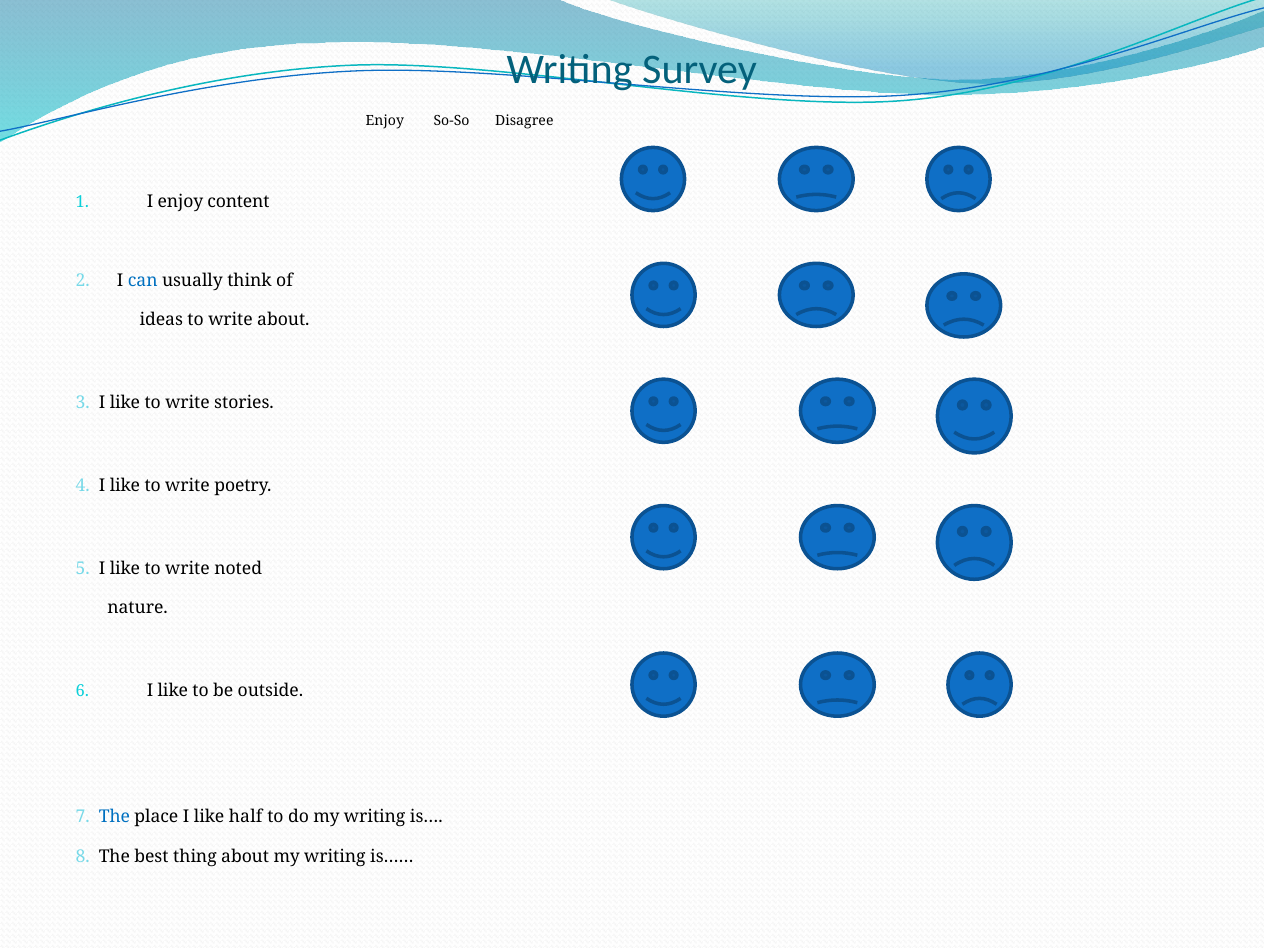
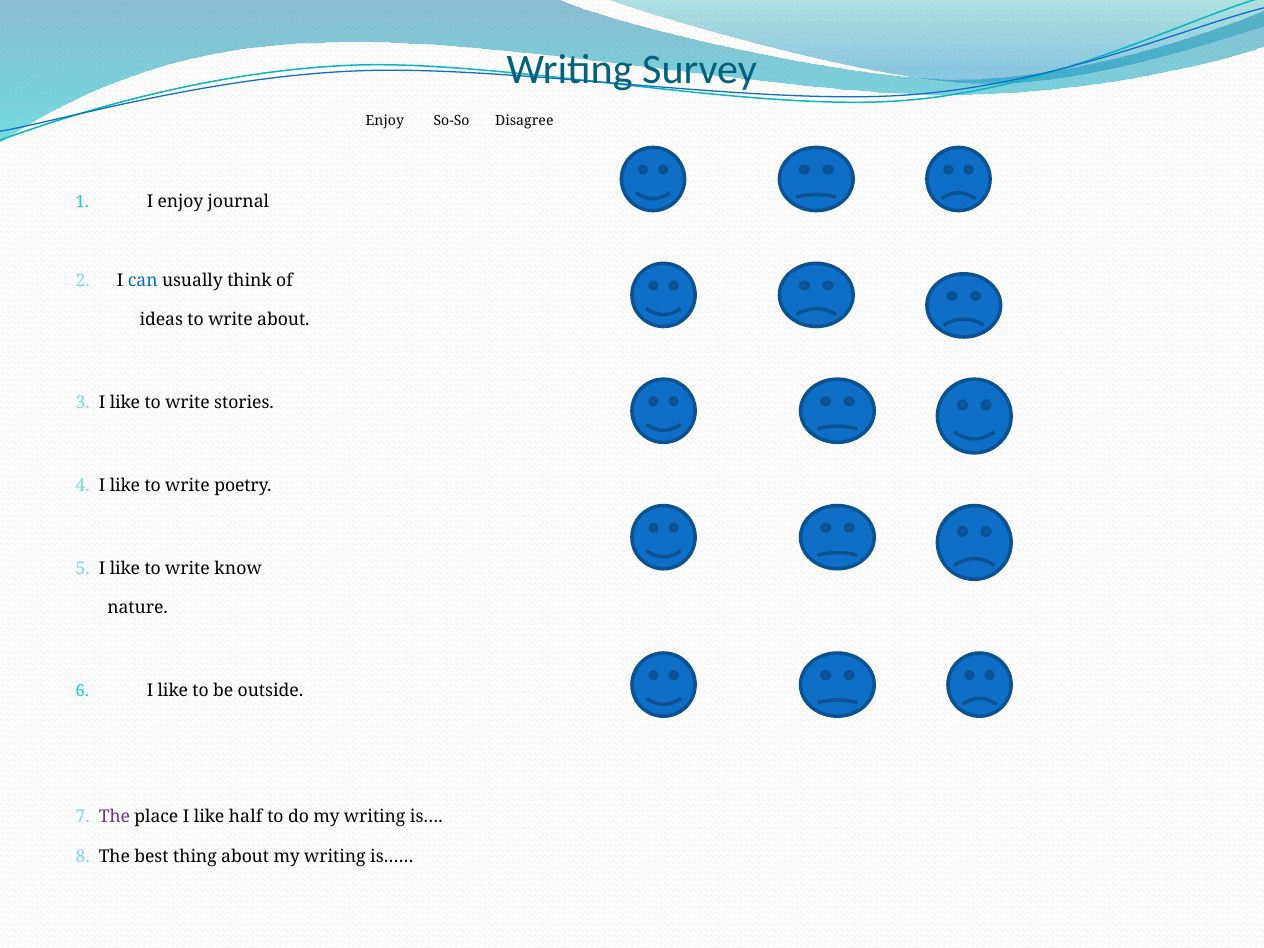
content: content -> journal (238, 202)
noted: noted -> know (238, 569)
The colour: blue -> purple (114, 817)
